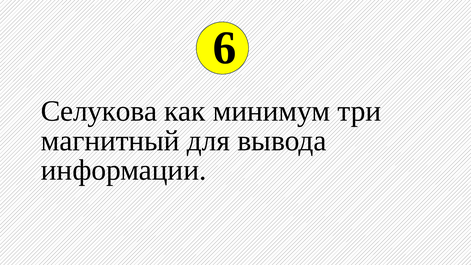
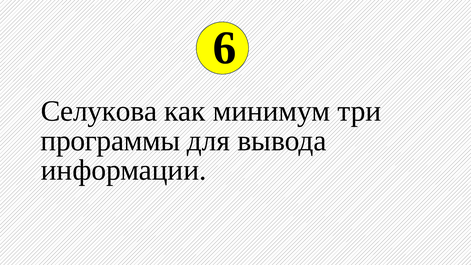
магнитный: магнитный -> программы (110, 141)
